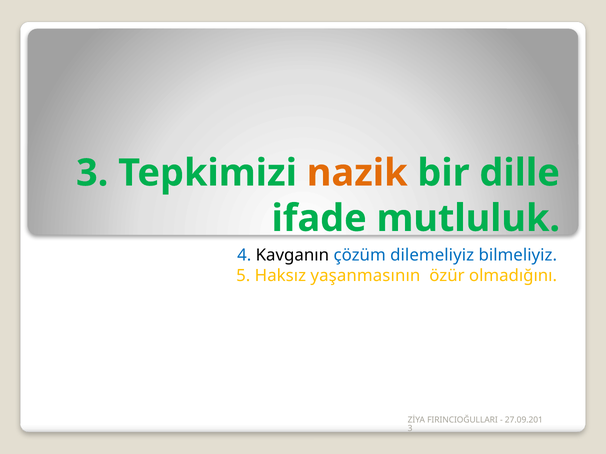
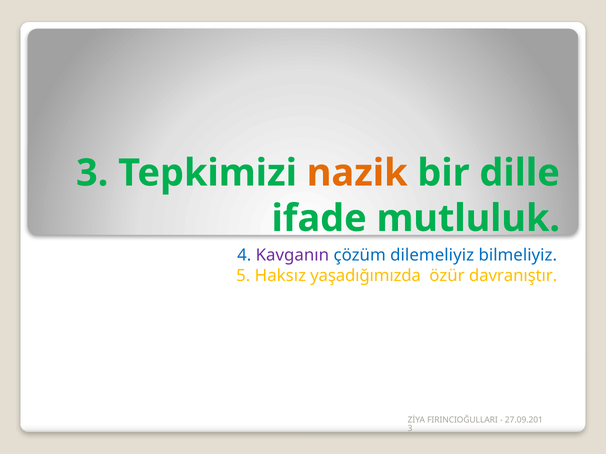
Kavganın colour: black -> purple (292, 256)
yaşanmasının: yaşanmasının -> yaşadığımızda (366, 276)
olmadığını: olmadığını -> davranıştır (513, 276)
